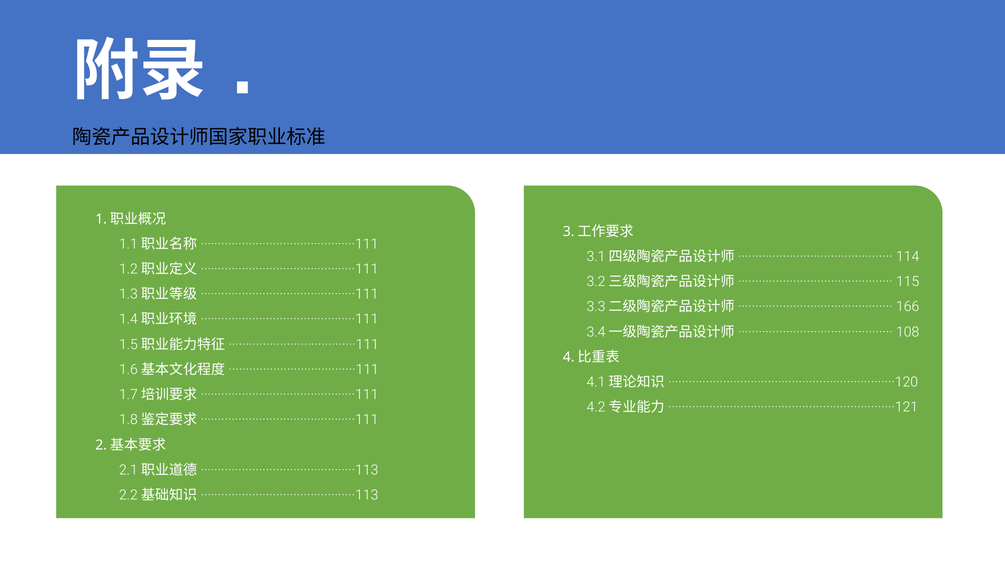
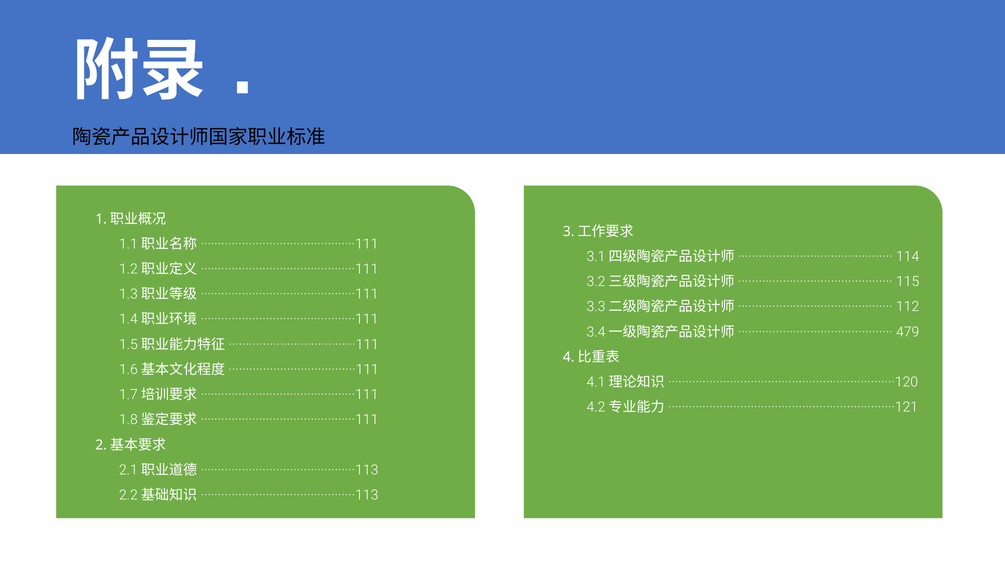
166: 166 -> 112 (908, 307)
108: 108 -> 479 (908, 332)
